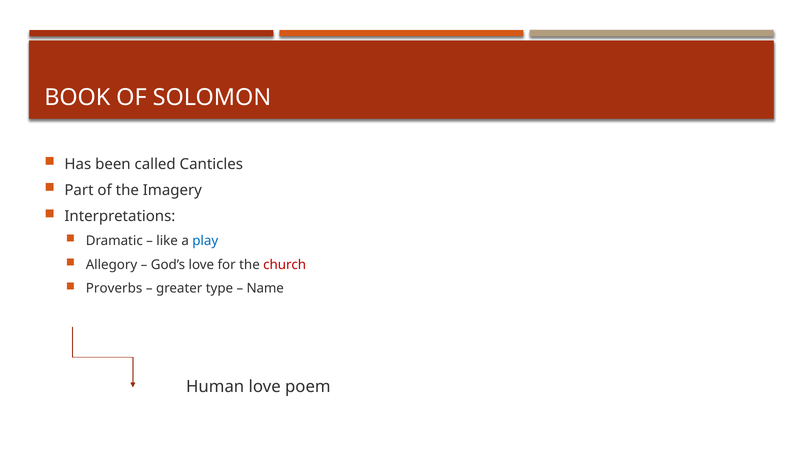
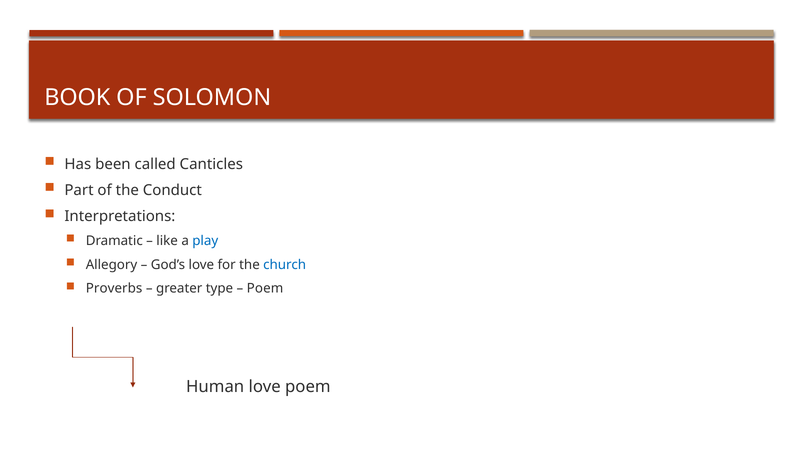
Imagery: Imagery -> Conduct (172, 190)
church colour: red -> blue (285, 265)
Name: Name -> Poem (265, 288)
